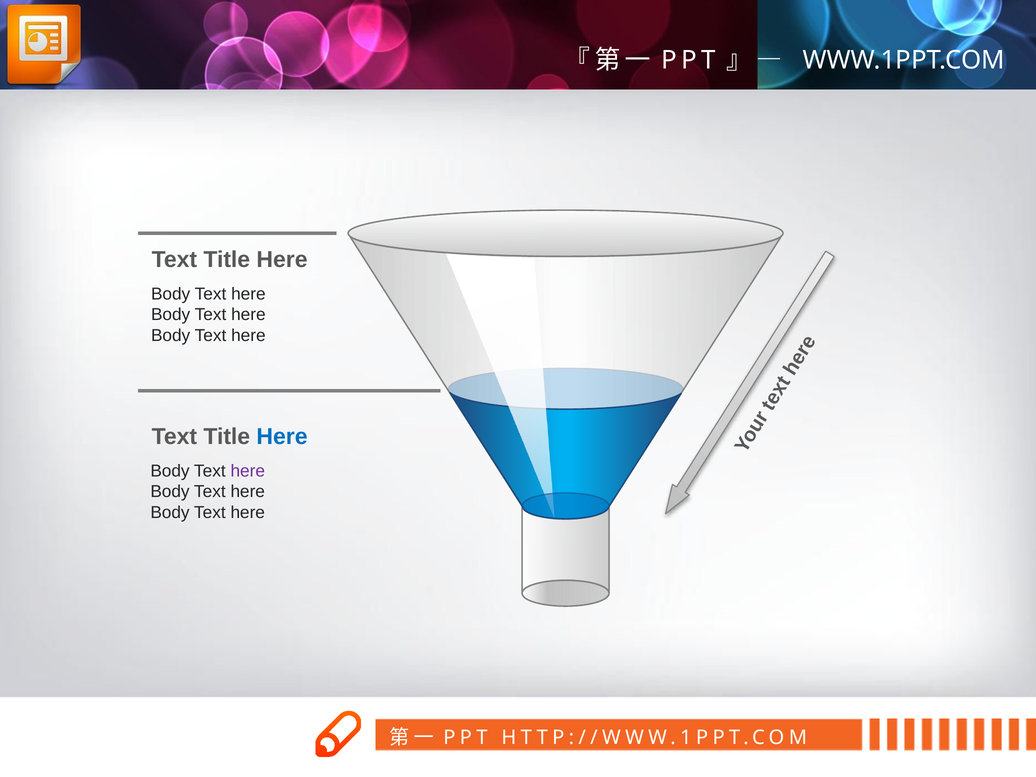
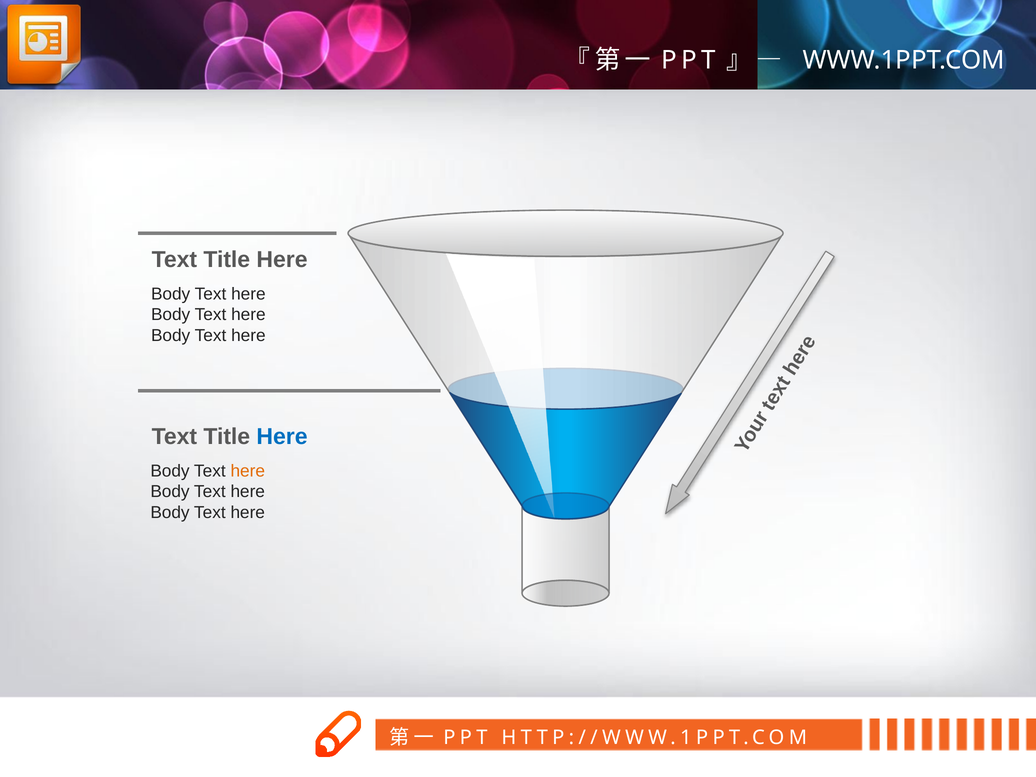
here colour: purple -> orange (248, 471)
